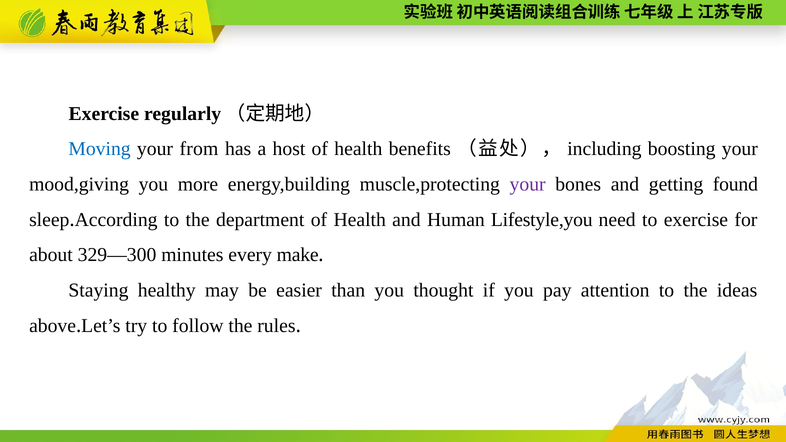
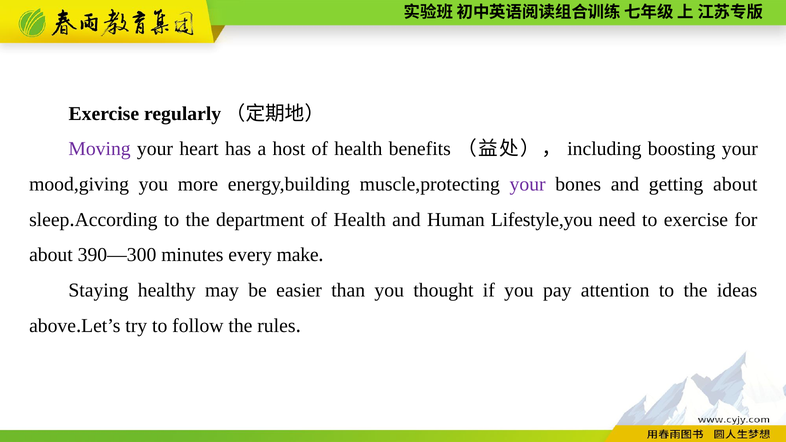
Moving colour: blue -> purple (100, 149)
from: from -> heart (199, 149)
getting found: found -> about (735, 184)
329—300: 329—300 -> 390—300 (117, 255)
